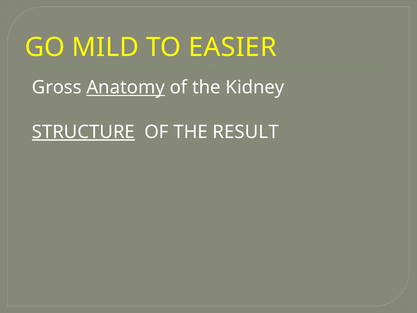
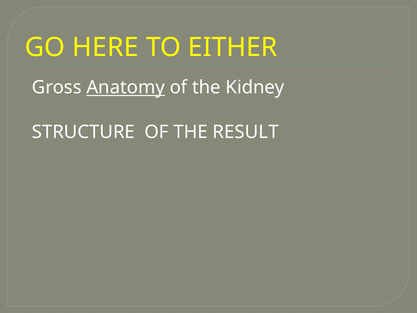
MILD: MILD -> HERE (105, 47)
EASIER: EASIER -> EITHER (233, 47)
STRUCTURE underline: present -> none (83, 132)
